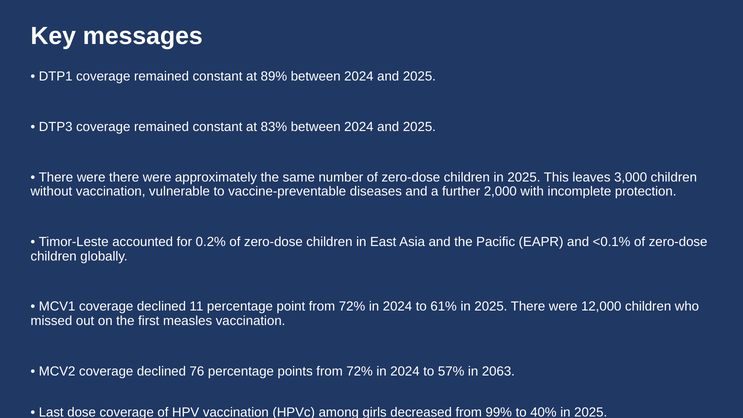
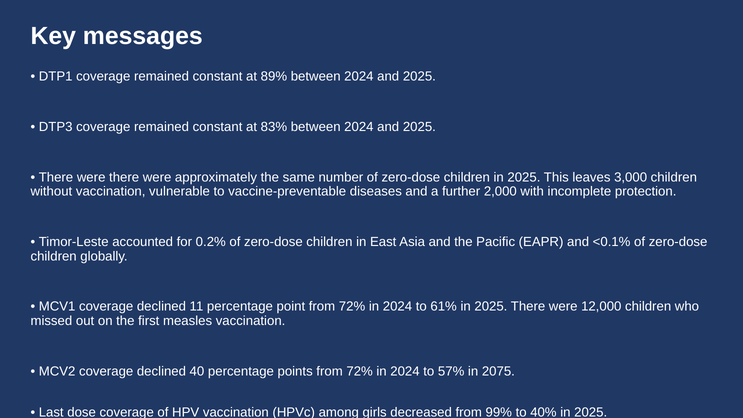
76: 76 -> 40 (197, 371)
2063: 2063 -> 2075 (498, 371)
